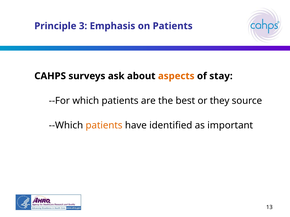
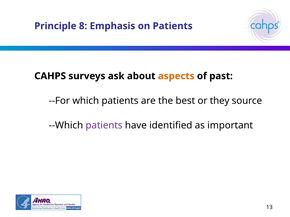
3: 3 -> 8 (83, 26)
stay: stay -> past (221, 76)
patients colour: orange -> purple (104, 126)
